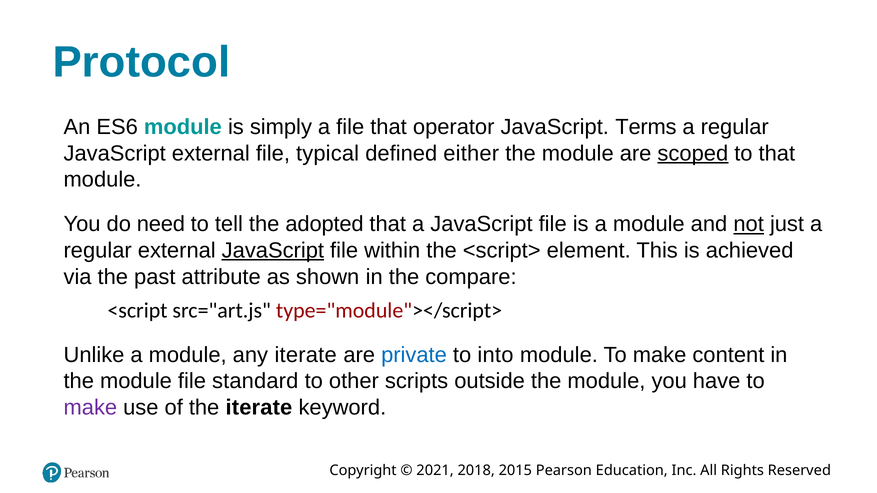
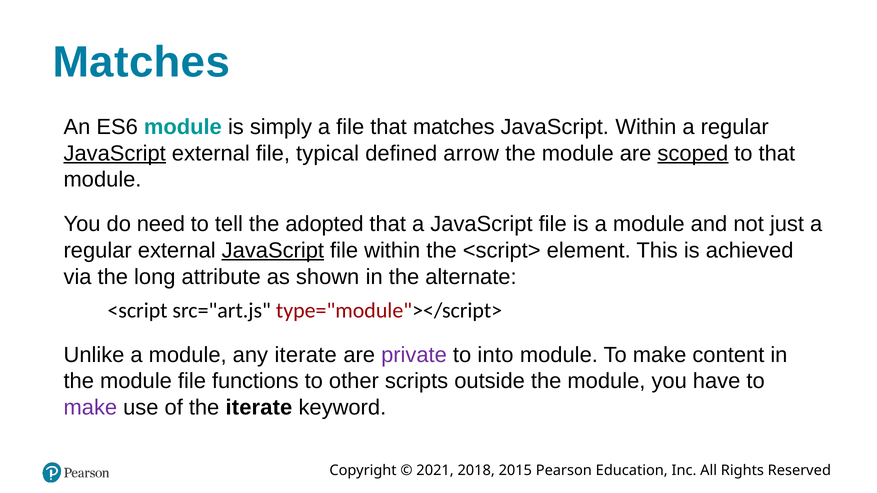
Protocol: Protocol -> Matches (141, 62)
that operator: operator -> matches (454, 127)
JavaScript Terms: Terms -> Within (646, 127)
JavaScript underline: none -> present (115, 153)
either: either -> arrow (471, 153)
not underline: present -> none (749, 224)
past: past -> long (155, 277)
compare: compare -> alternate (471, 277)
private colour: blue -> purple (414, 355)
standard: standard -> functions (255, 381)
